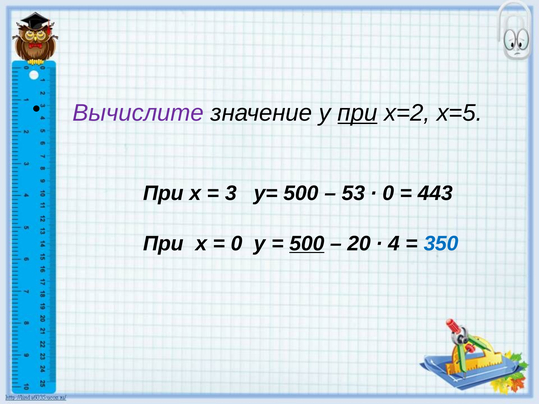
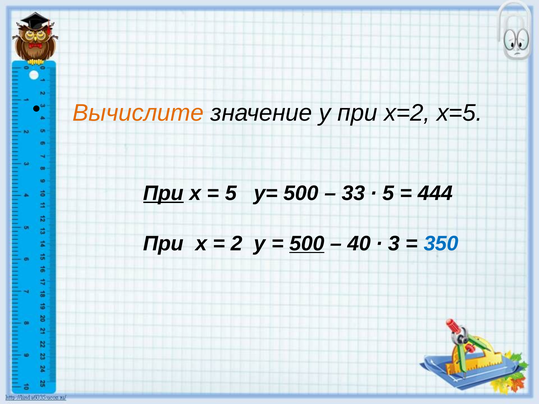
Вычислите colour: purple -> orange (138, 113)
при underline: present -> none (357, 113)
При underline: none -> present (163, 193)
3: 3 -> 5 (231, 193)
53: 53 -> 33 (353, 193)
0: 0 -> 5 (388, 193)
443: 443 -> 444 (435, 193)
0: 0 -> 2 (237, 244)
20: 20 -> 40 (359, 244)
4: 4 -> 3 (394, 244)
